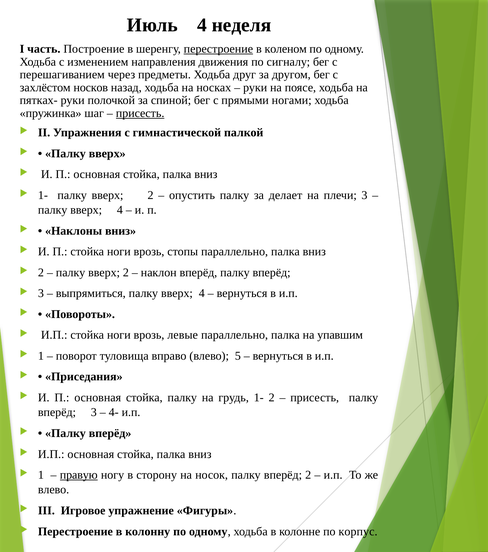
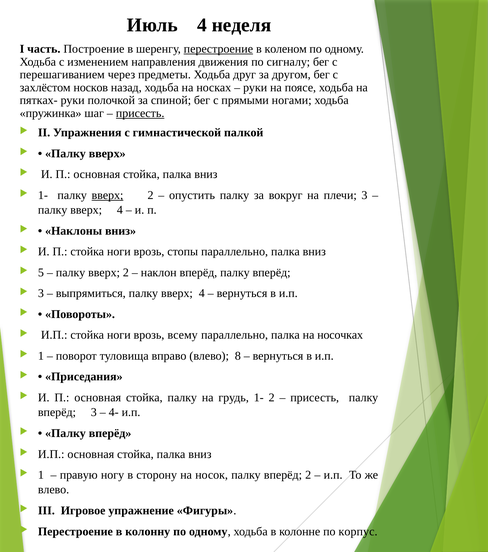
вверх underline: none -> present (108, 195)
делает: делает -> вокруг (286, 195)
2: 2 -> 5 (41, 273)
левые: левые -> всему (183, 335)
упавшим: упавшим -> носочках (340, 335)
5: 5 -> 8 (238, 356)
правую underline: present -> none (79, 475)
